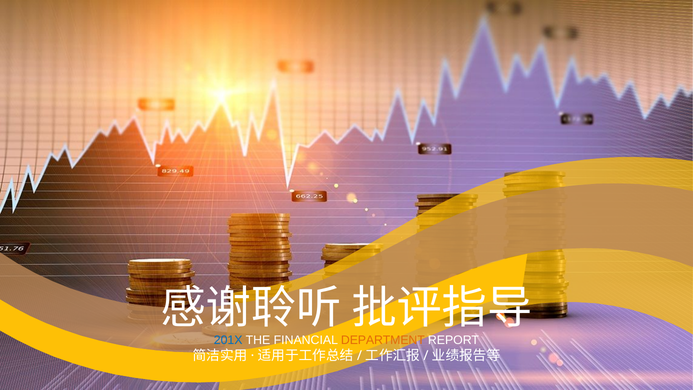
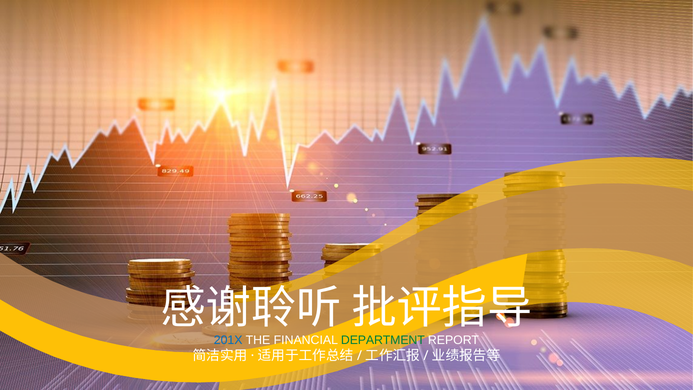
DEPARTMENT colour: orange -> green (383, 340)
